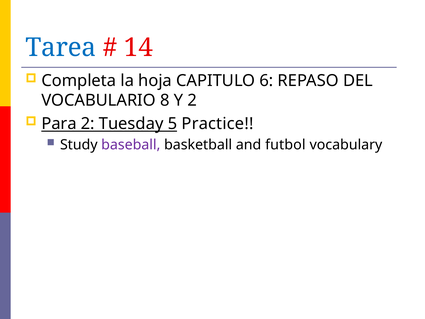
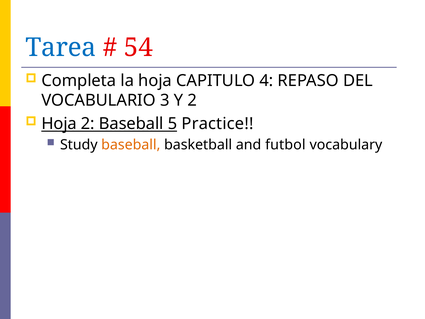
14: 14 -> 54 (138, 48)
6: 6 -> 4 (266, 80)
8: 8 -> 3 (165, 100)
Para: Para -> Hoja (59, 124)
2 Tuesday: Tuesday -> Baseball (131, 124)
baseball colour: purple -> orange (131, 145)
